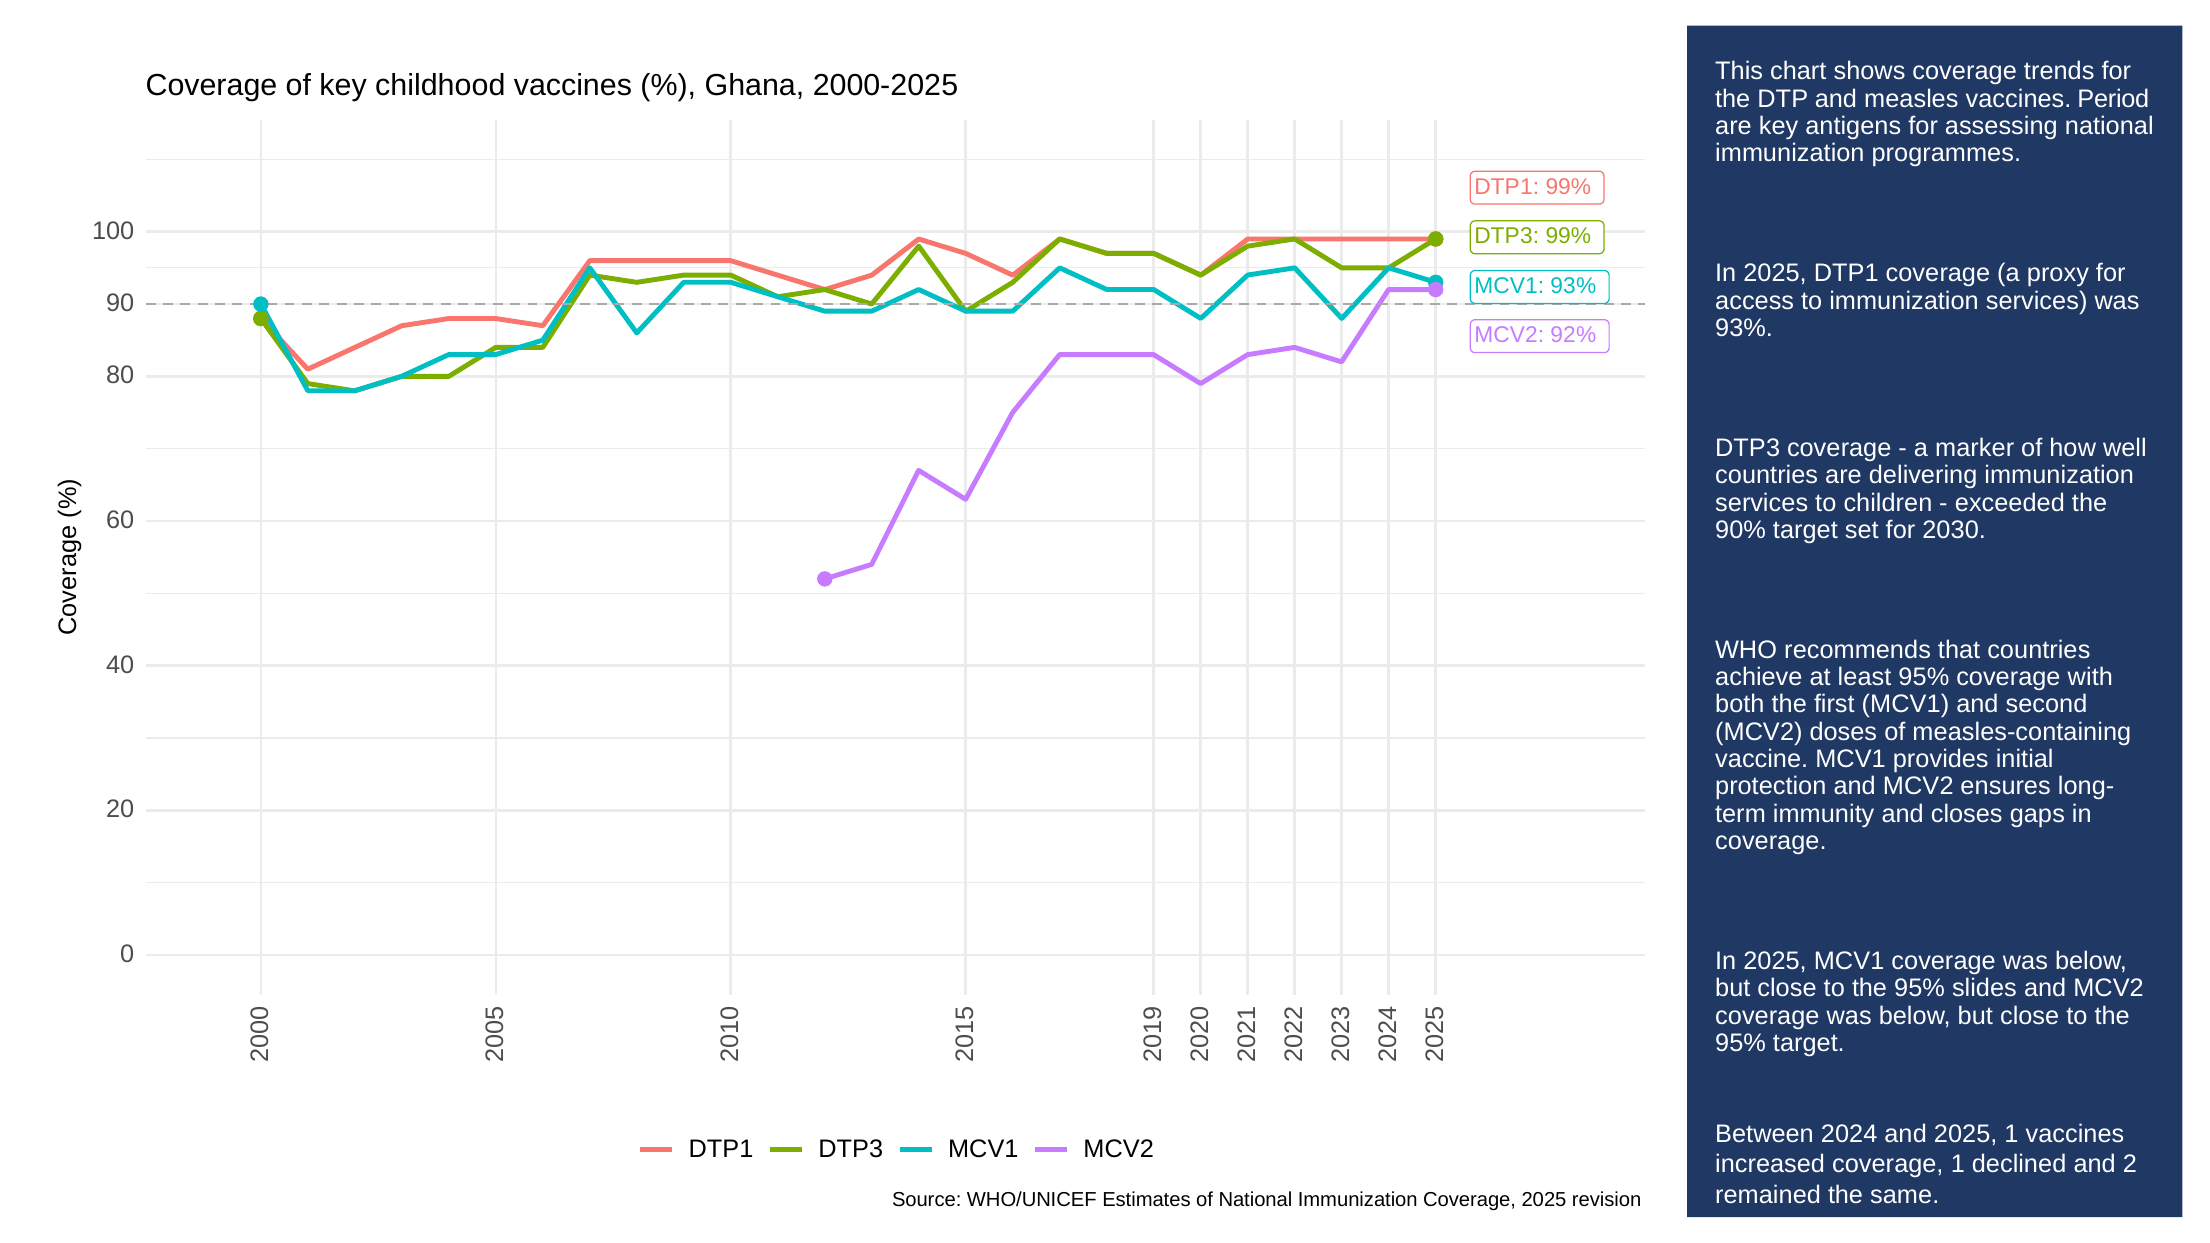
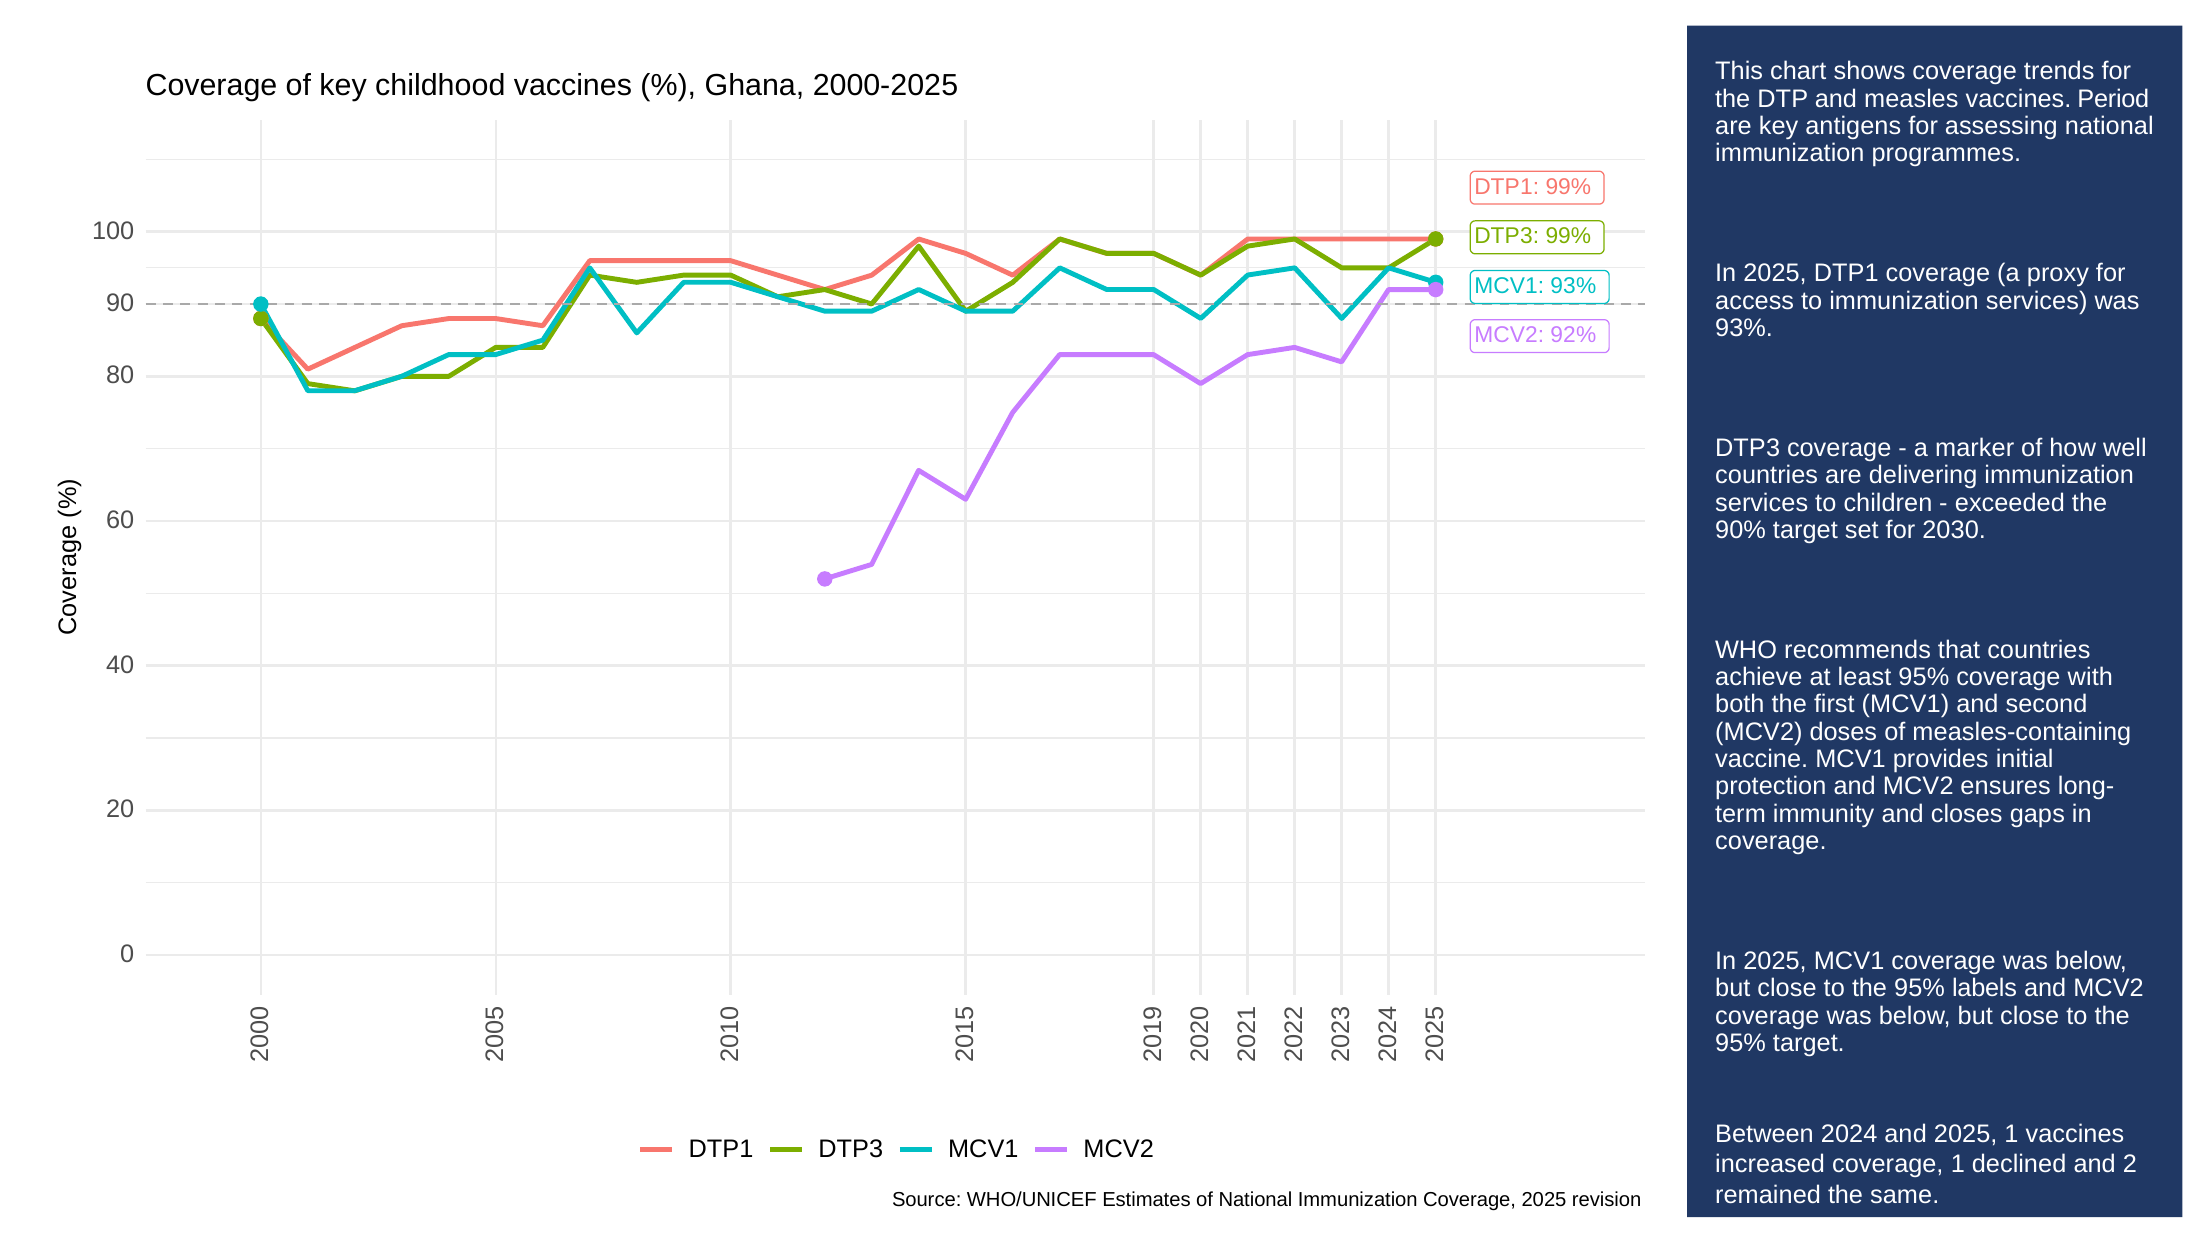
slides: slides -> labels (1985, 989)
